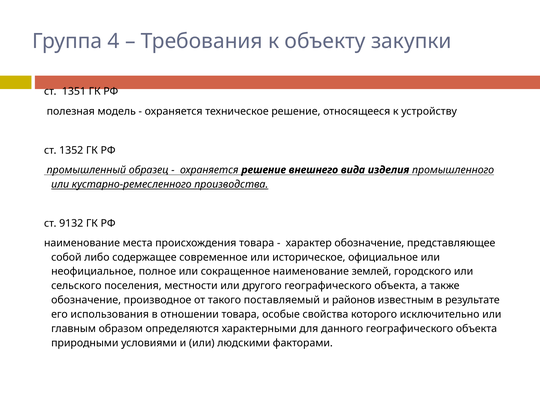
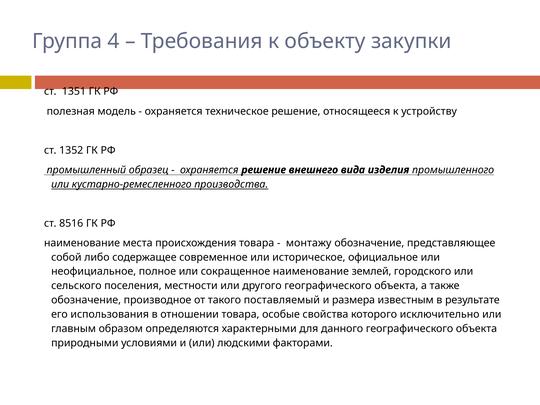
9132: 9132 -> 8516 (71, 223)
характер: характер -> монтажу (309, 243)
районов: районов -> размера (354, 300)
